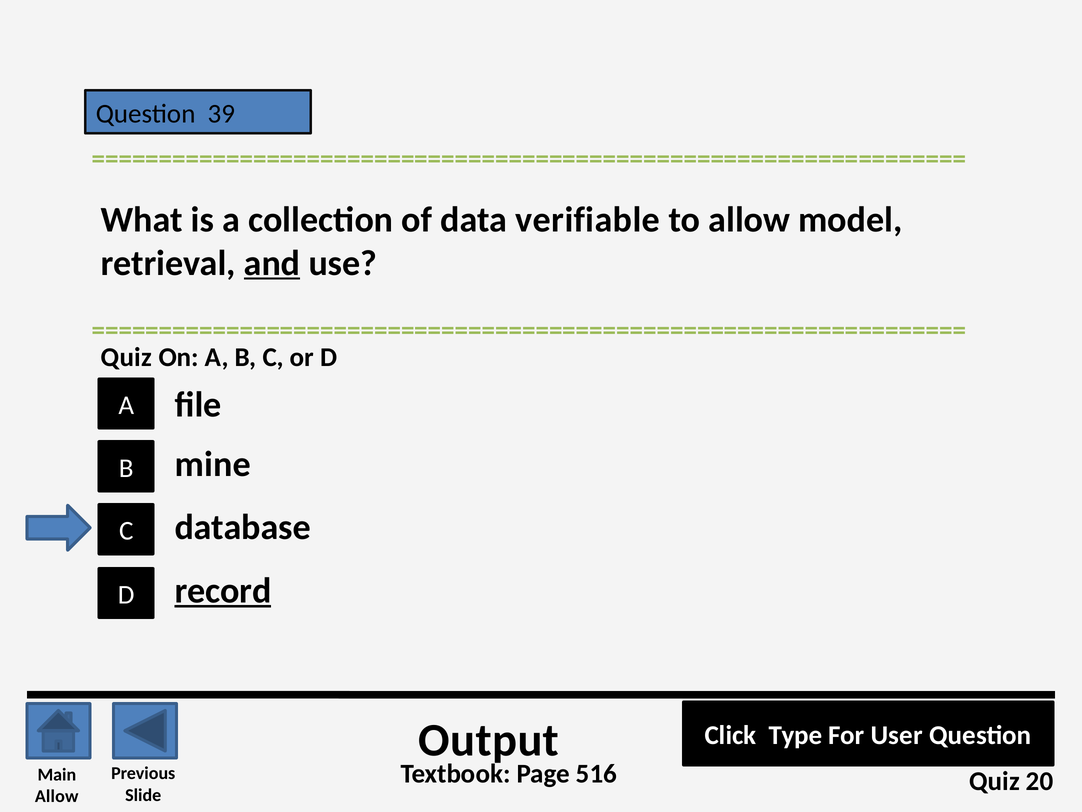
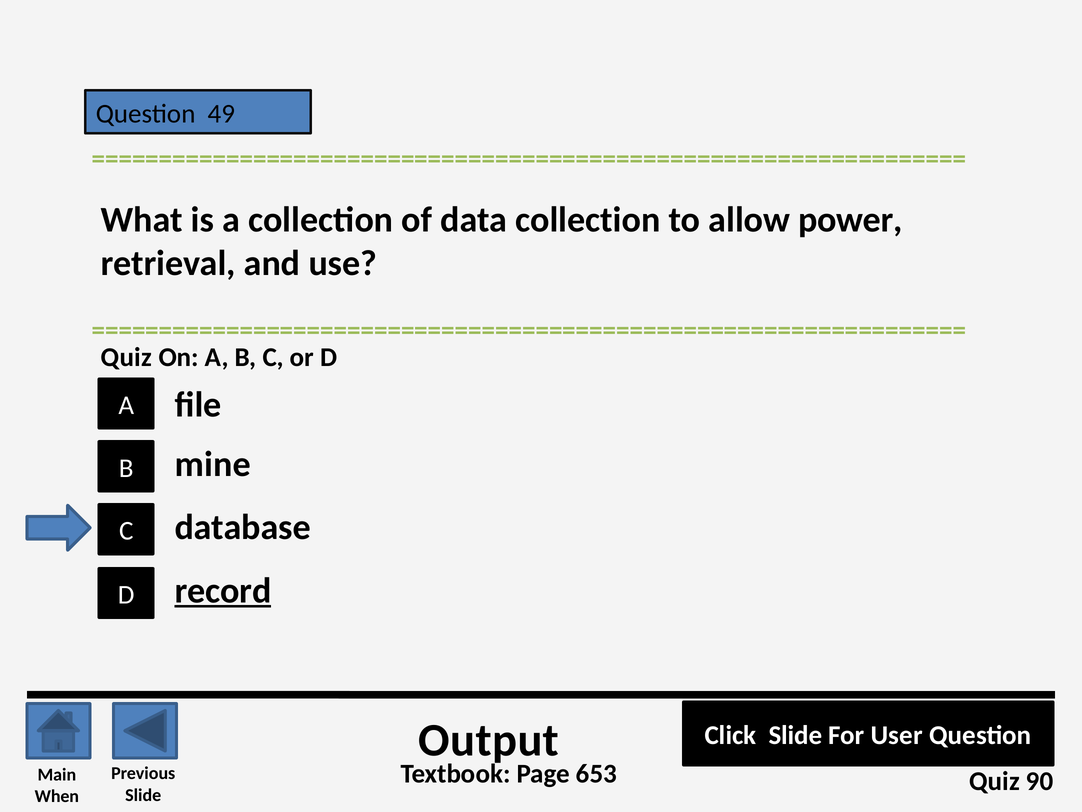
39: 39 -> 49 (221, 114)
data verifiable: verifiable -> collection (588, 220)
model: model -> power (850, 220)
and underline: present -> none (272, 263)
Click Type: Type -> Slide (795, 735)
516: 516 -> 653 (596, 773)
20: 20 -> 90 (1040, 781)
Allow: Allow -> When (57, 796)
